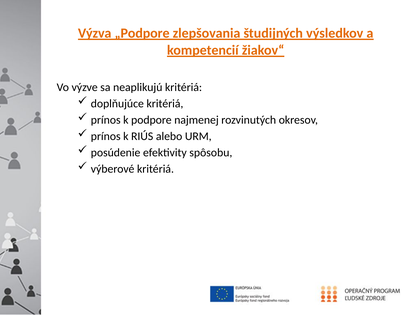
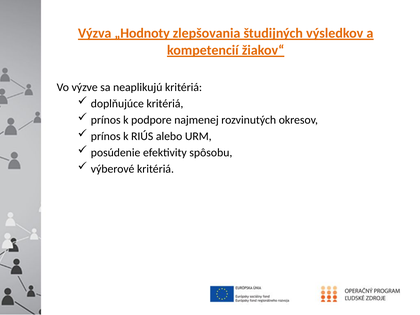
„Podpore: „Podpore -> „Hodnoty (142, 33)
